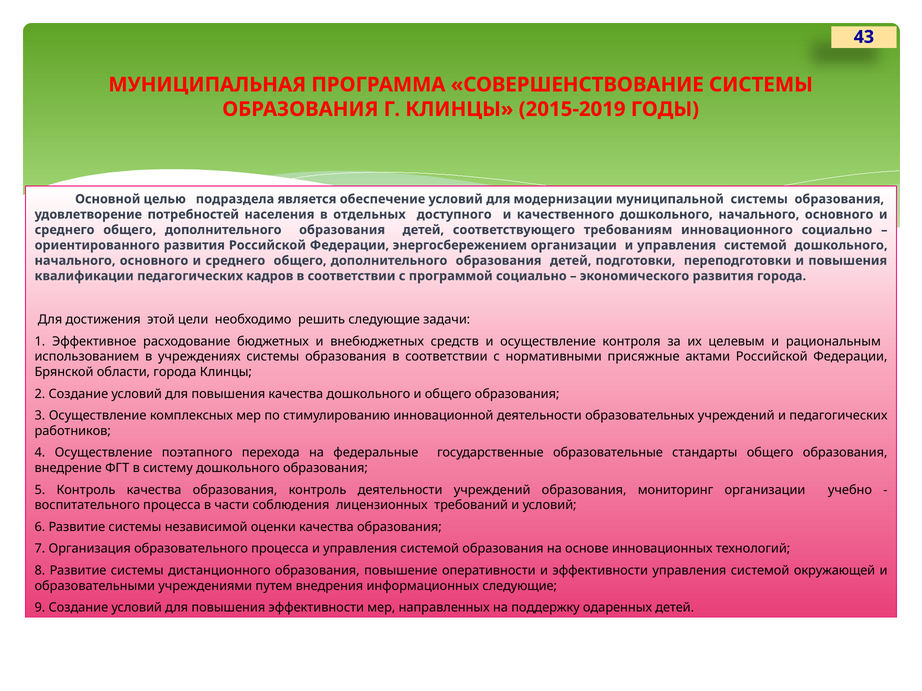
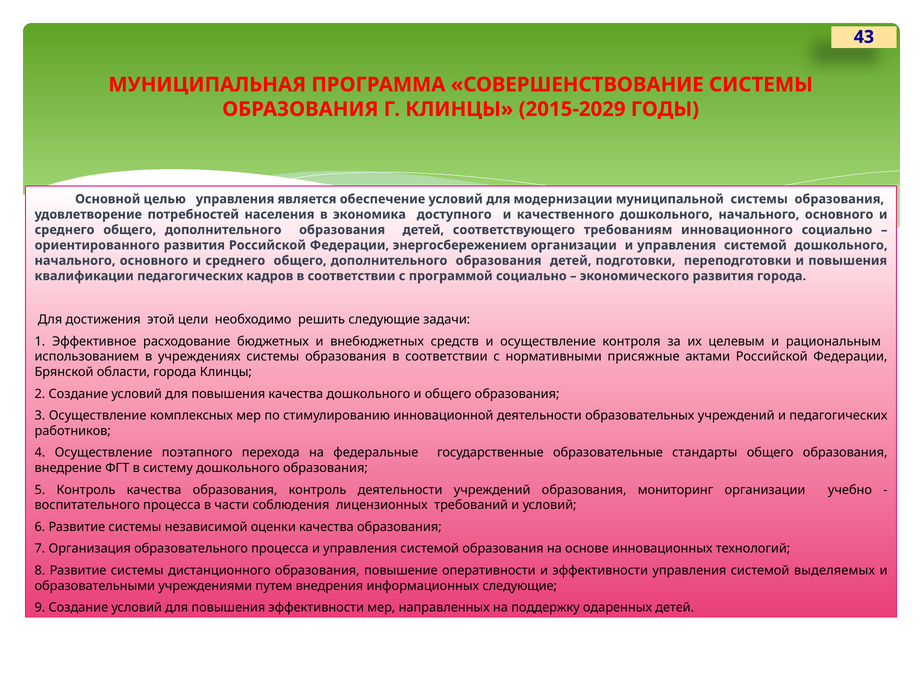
2015-2019: 2015-2019 -> 2015-2029 (572, 109)
целью подраздела: подраздела -> управления (235, 199)
отдельных: отдельных -> экономика (369, 215)
окружающей: окружающей -> выделяемых (834, 571)
